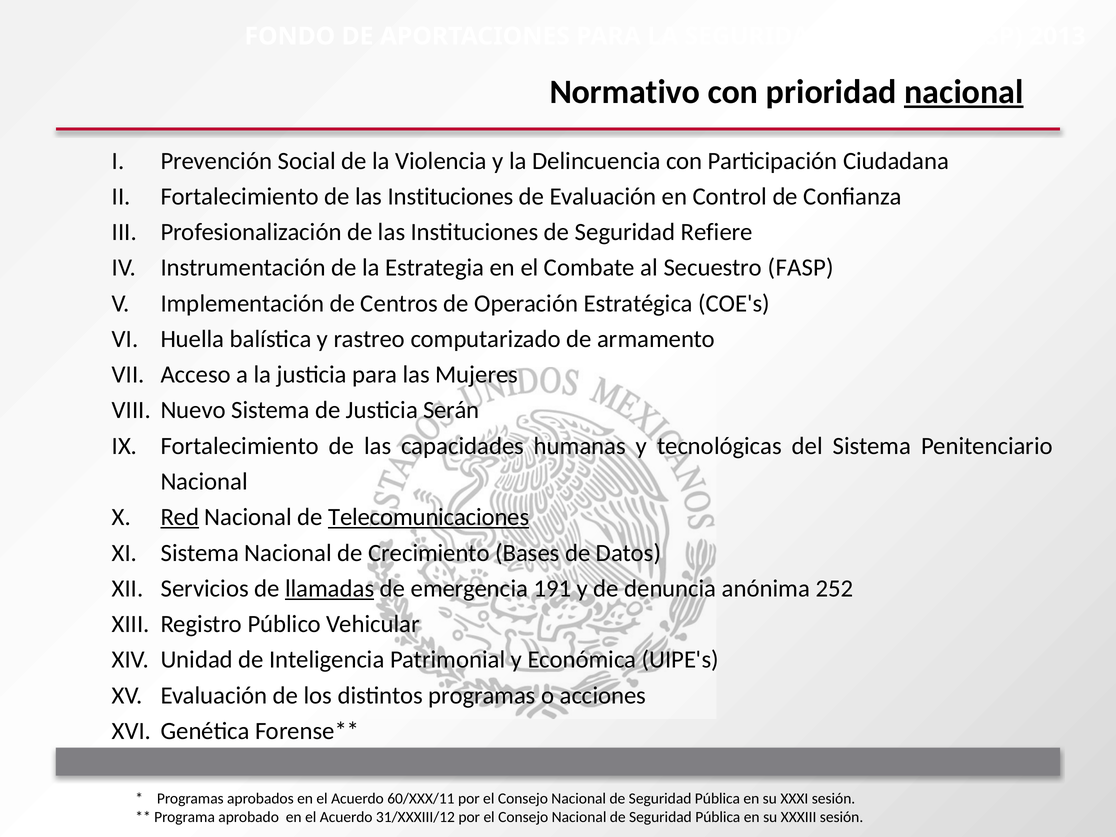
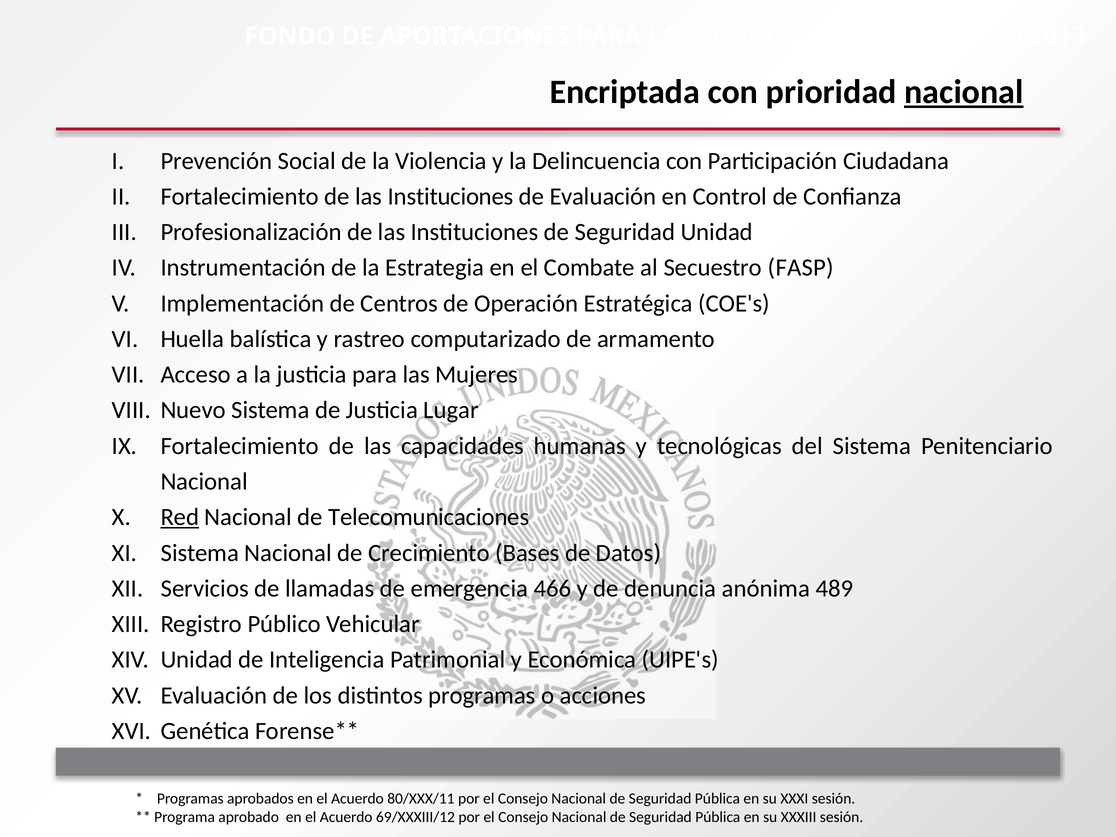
Normativo: Normativo -> Encriptada (625, 92)
Seguridad Refiere: Refiere -> Unidad (717, 232)
Serán: Serán -> Lugar (451, 410)
Telecomunicaciones underline: present -> none (429, 517)
llamadas underline: present -> none (330, 588)
191: 191 -> 466 (552, 588)
252: 252 -> 489 (834, 588)
60/XXX/11: 60/XXX/11 -> 80/XXX/11 (421, 799)
31/XXXIII/12: 31/XXXIII/12 -> 69/XXXIII/12 (415, 817)
